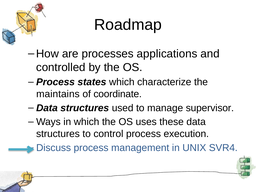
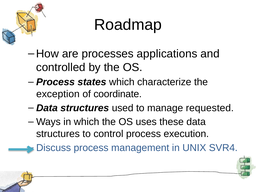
maintains: maintains -> exception (58, 94)
supervisor: supervisor -> requested (210, 108)
